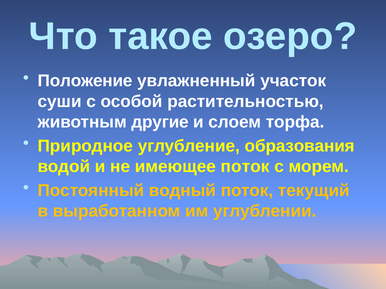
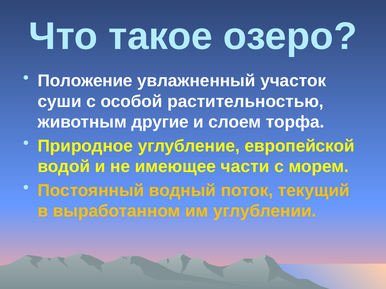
образования: образования -> европейской (300, 146)
имеющее поток: поток -> части (245, 167)
